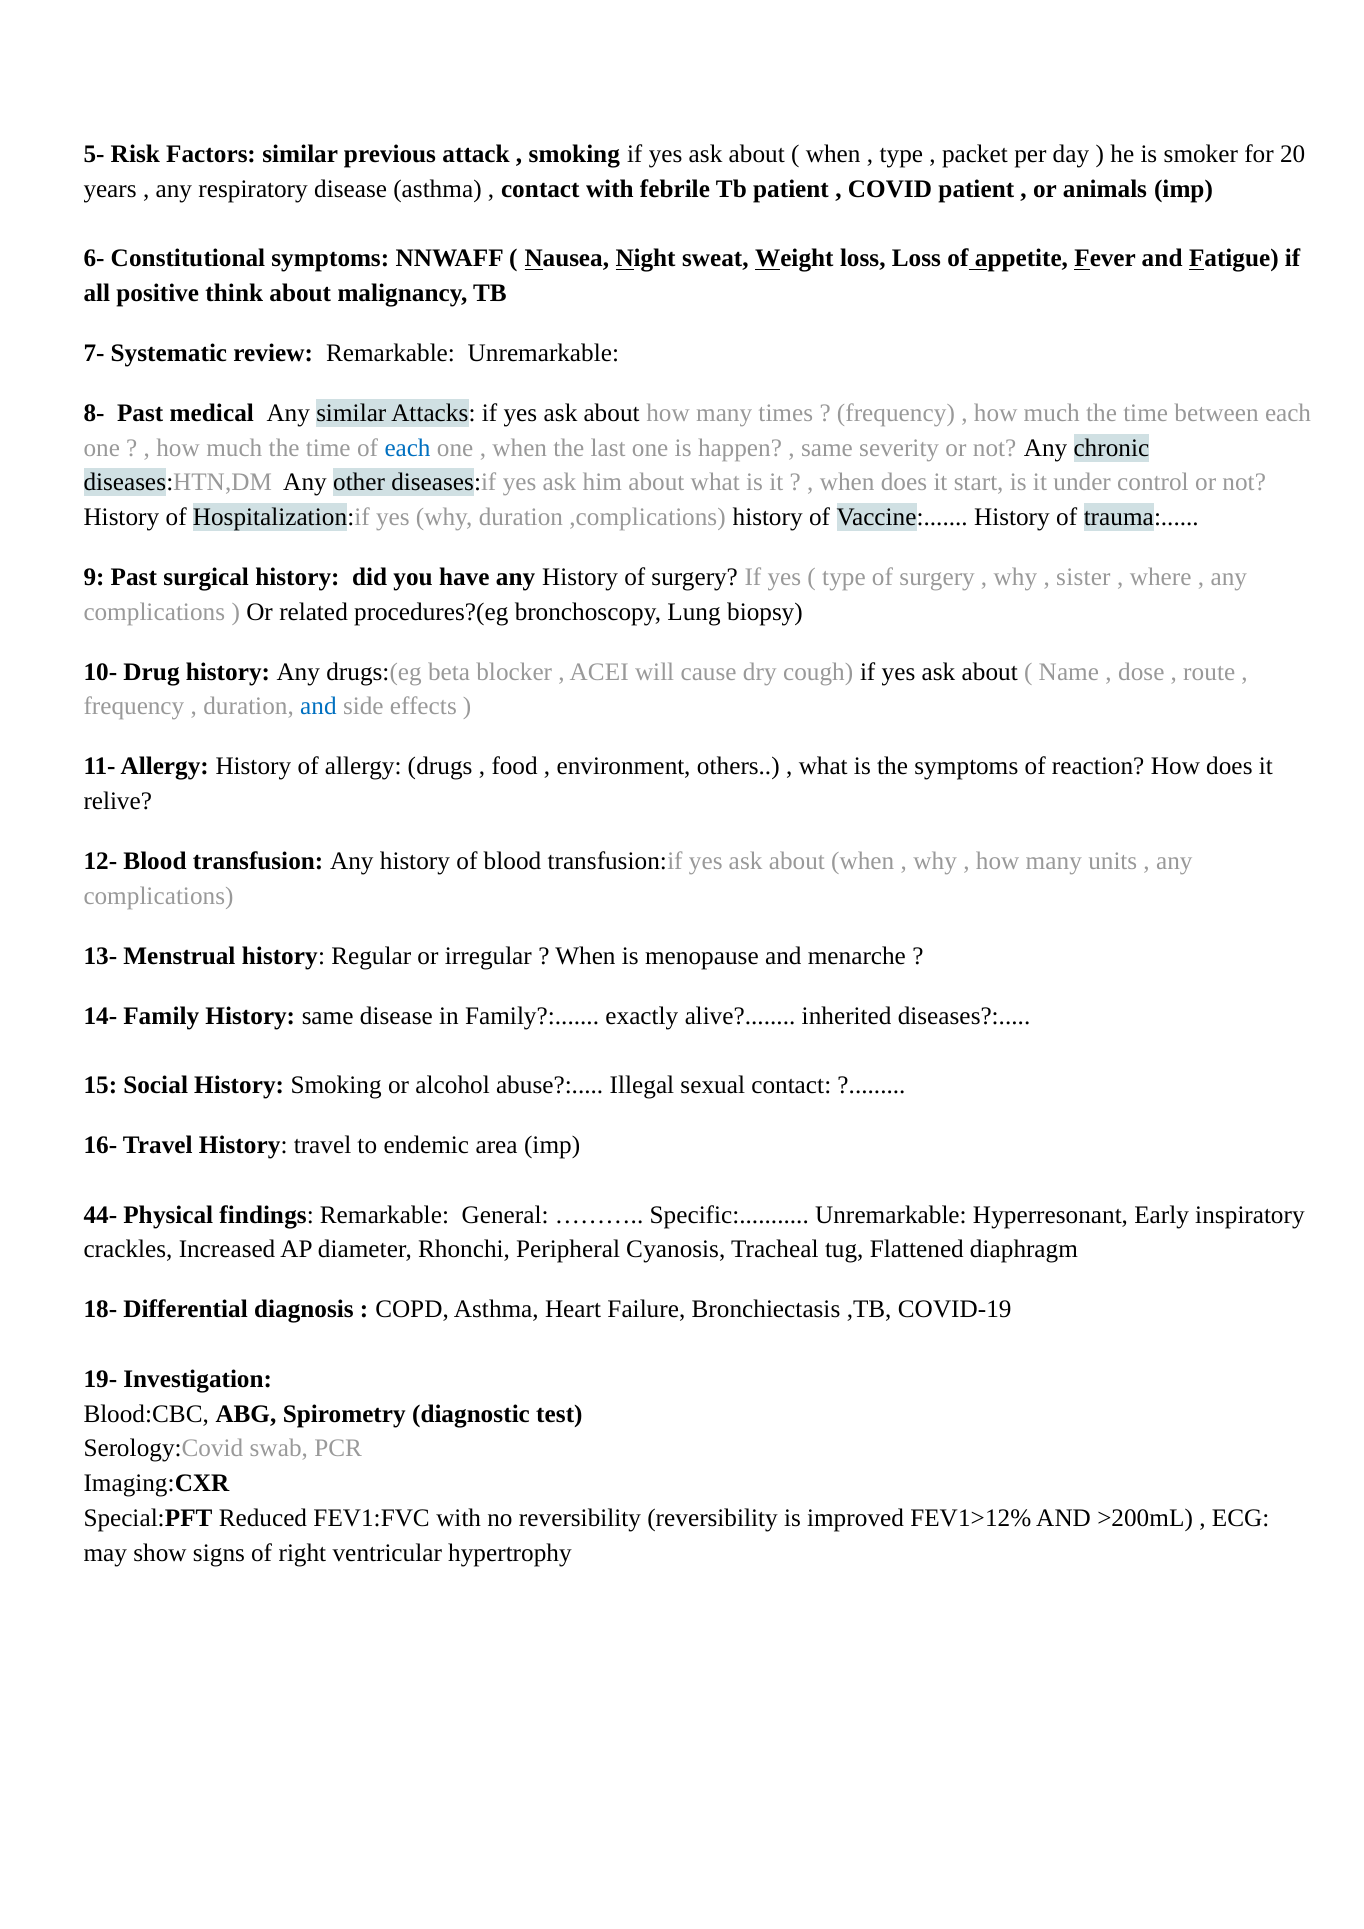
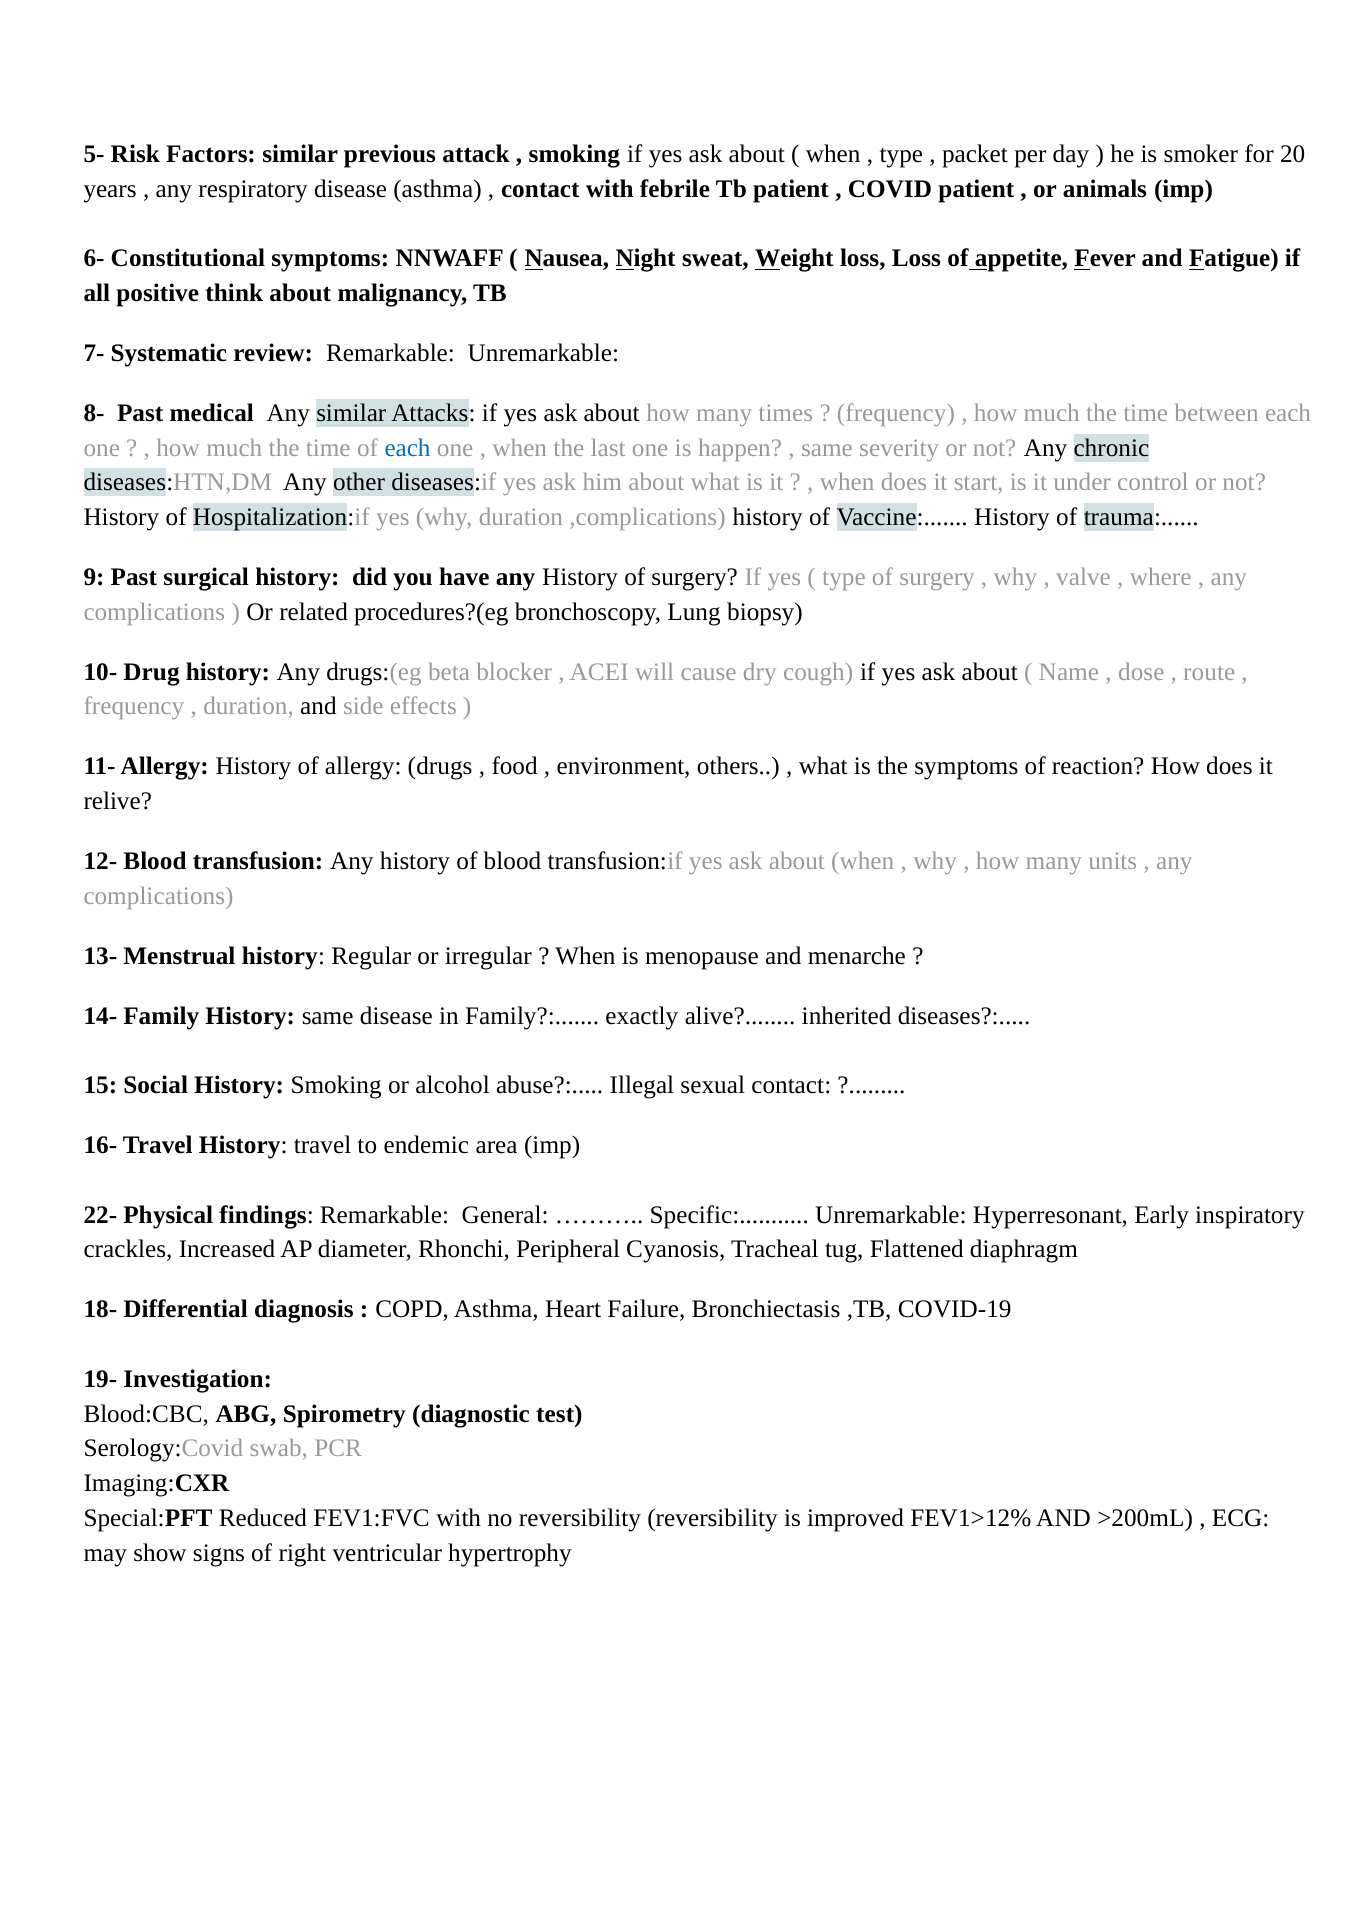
sister: sister -> valve (1084, 577)
and colour: blue -> black (318, 707)
44-: 44- -> 22- (100, 1215)
